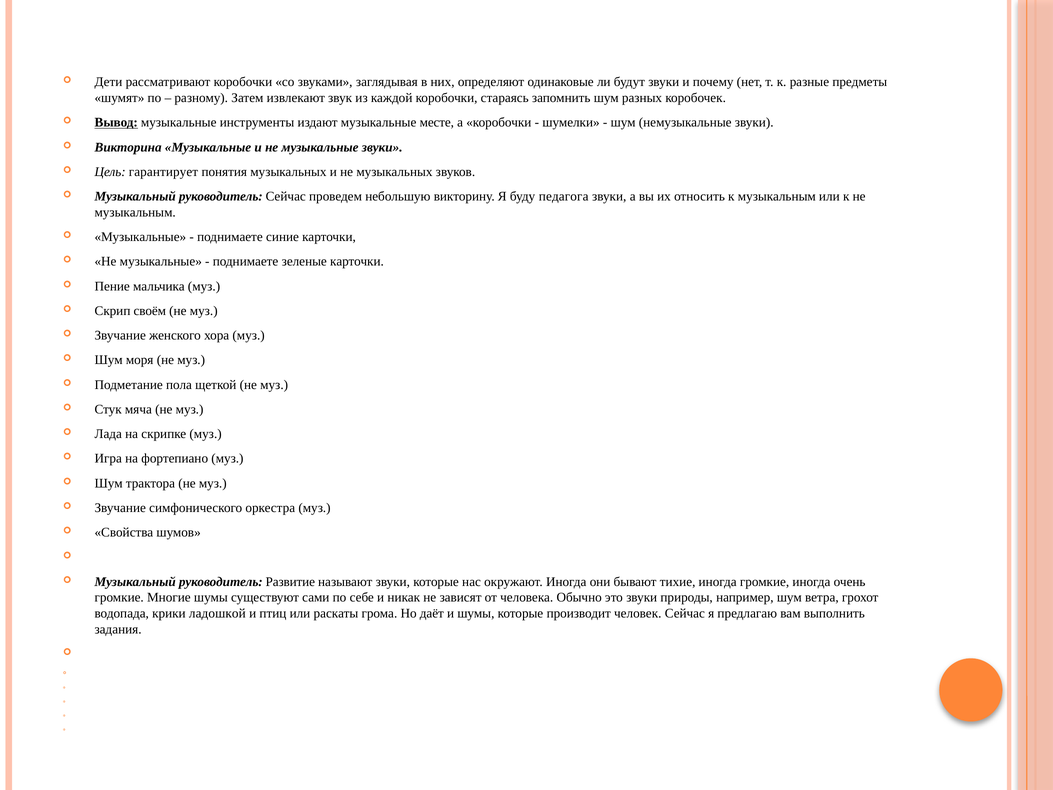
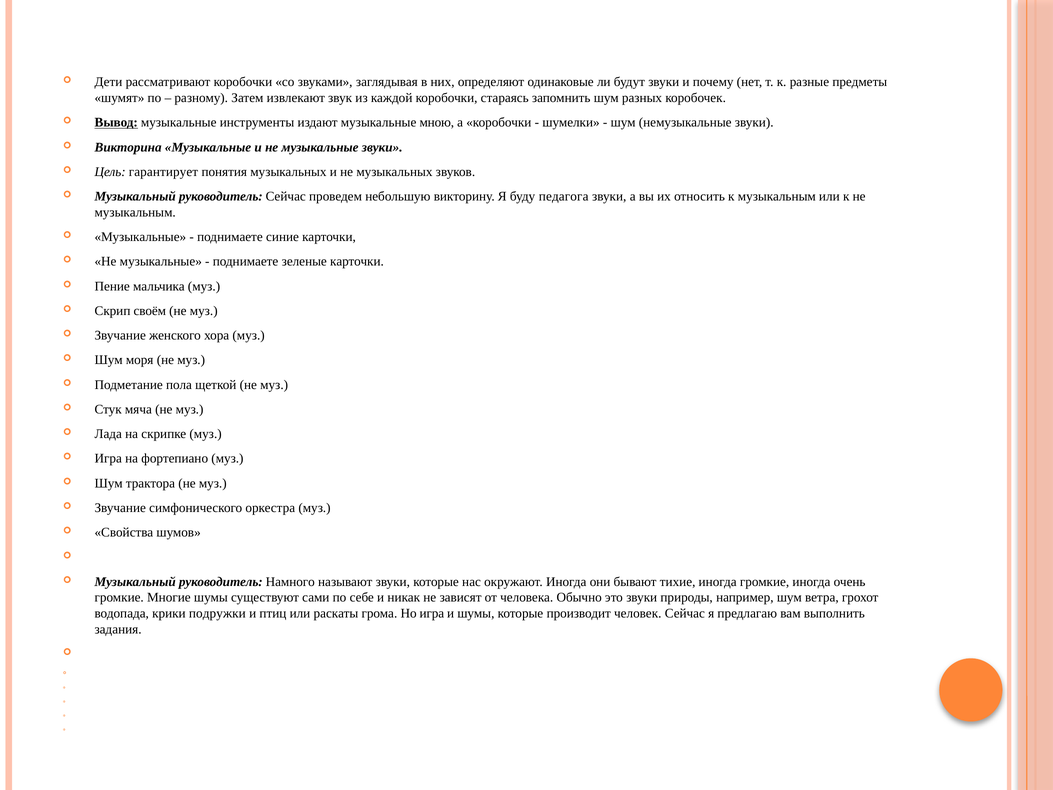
месте: месте -> мною (437, 123)
Развитие: Развитие -> Намного (290, 582)
ладошкой: ладошкой -> подружки (217, 613)
Но даёт: даёт -> игра (432, 613)
